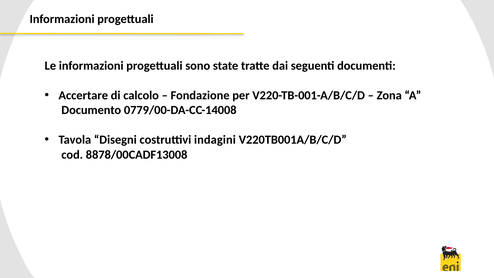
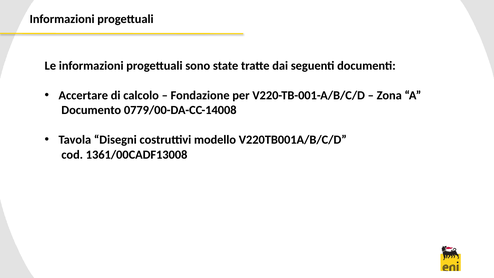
indagini: indagini -> modello (215, 140)
8878/00CADF13008: 8878/00CADF13008 -> 1361/00CADF13008 (137, 155)
